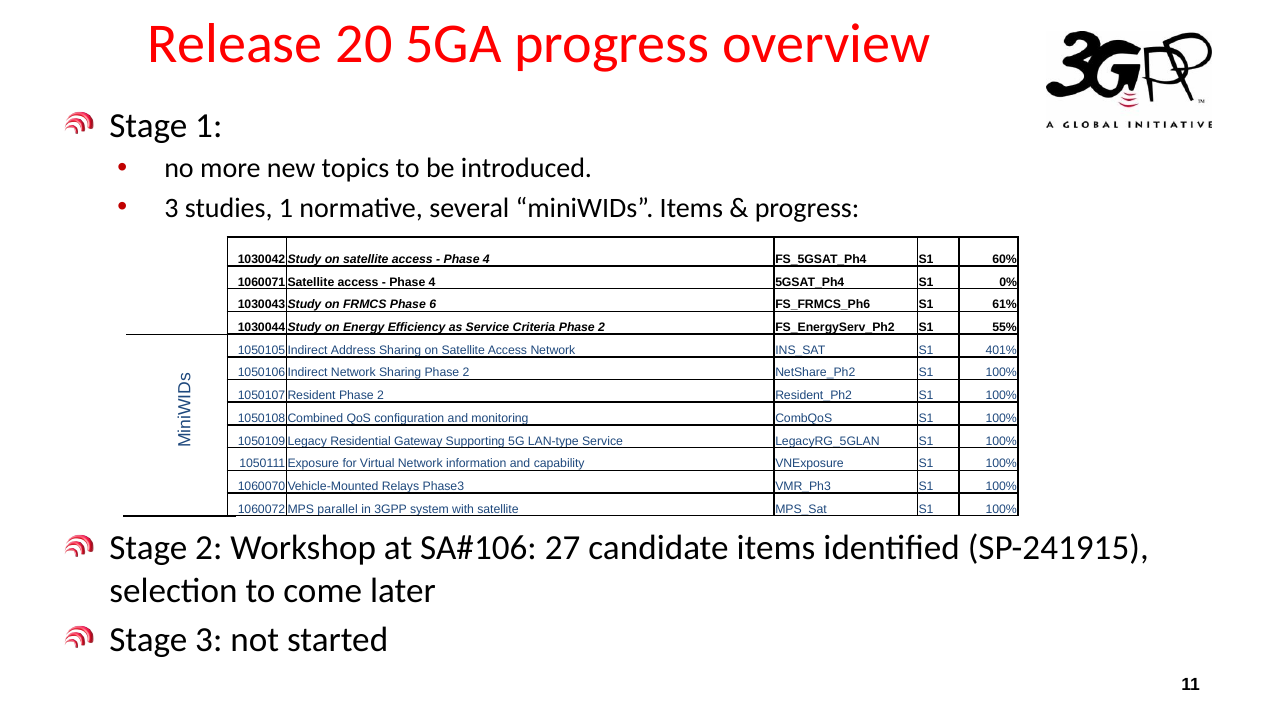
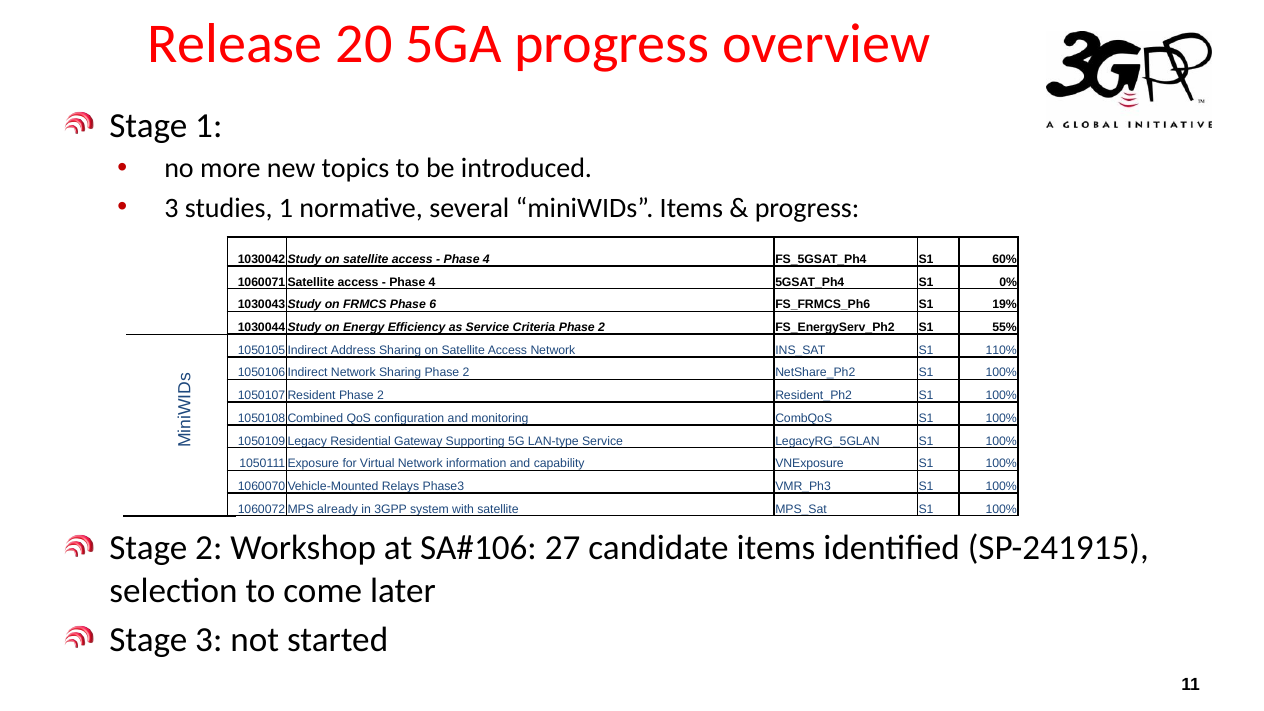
61%: 61% -> 19% (1005, 305)
401%: 401% -> 110% (1001, 350)
parallel: parallel -> already (338, 509)
